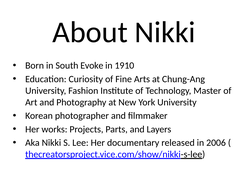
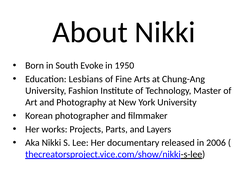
1910: 1910 -> 1950 (124, 66)
Curiosity: Curiosity -> Lesbians (86, 79)
